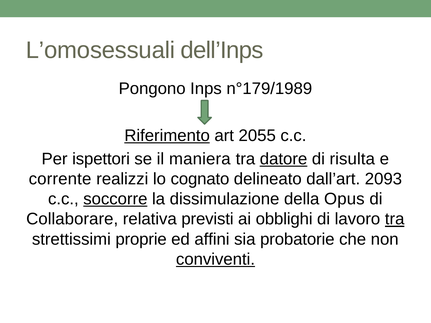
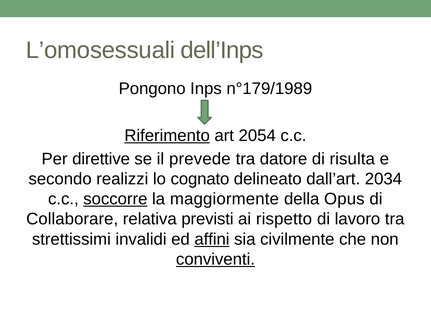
2055: 2055 -> 2054 (257, 136)
ispettori: ispettori -> direttive (101, 159)
maniera: maniera -> prevede (200, 159)
datore underline: present -> none (284, 159)
corrente: corrente -> secondo (60, 179)
2093: 2093 -> 2034 (383, 179)
dissimulazione: dissimulazione -> maggiormente (224, 199)
obblighi: obblighi -> rispetto (284, 219)
tra underline: present -> none (395, 219)
proprie: proprie -> invalidi (141, 239)
affini underline: none -> present (212, 239)
probatorie: probatorie -> civilmente (297, 239)
